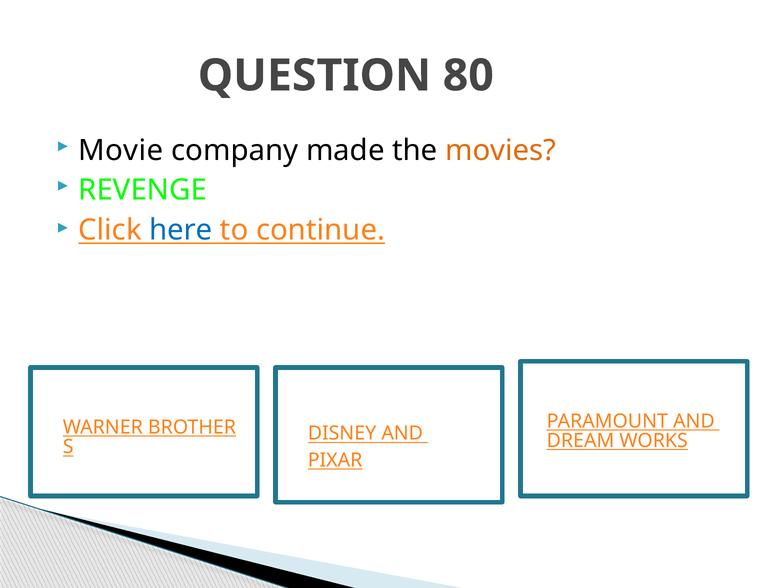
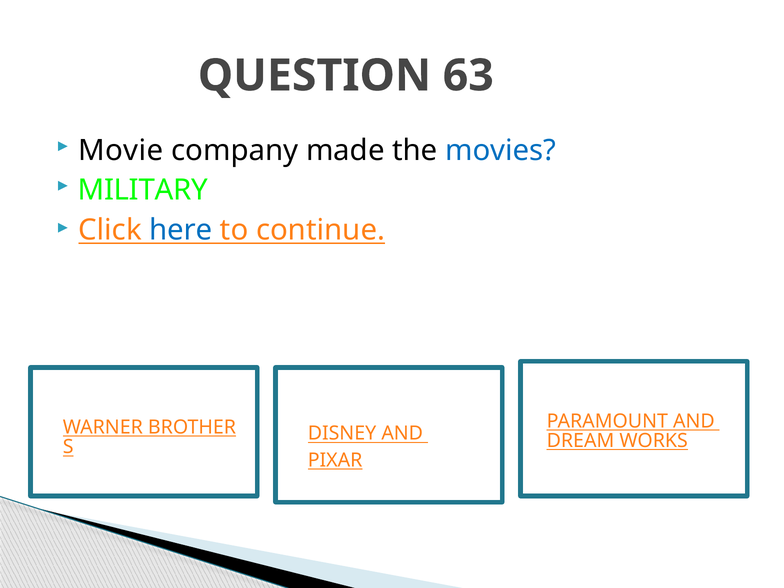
80: 80 -> 63 (468, 76)
movies colour: orange -> blue (501, 151)
REVENGE: REVENGE -> MILITARY (143, 190)
